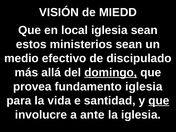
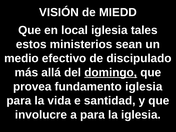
iglesia sean: sean -> tales (144, 30)
que underline: present -> none (159, 101)
a ante: ante -> para (92, 115)
